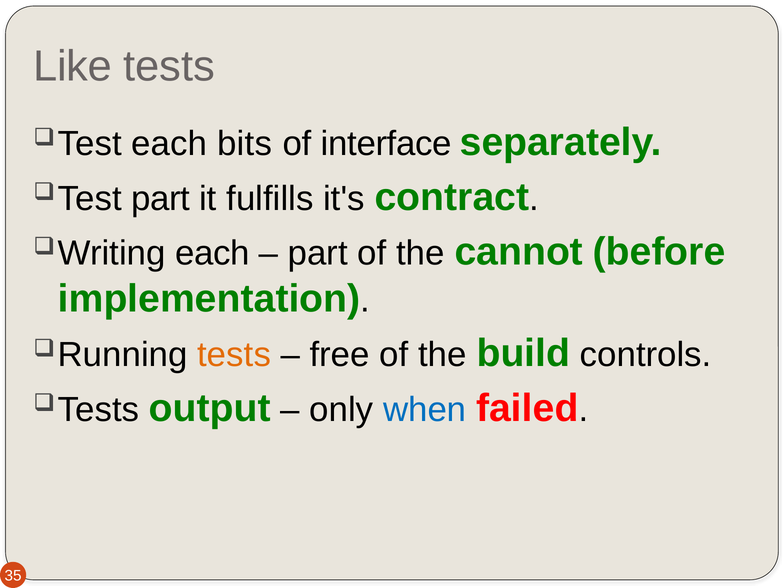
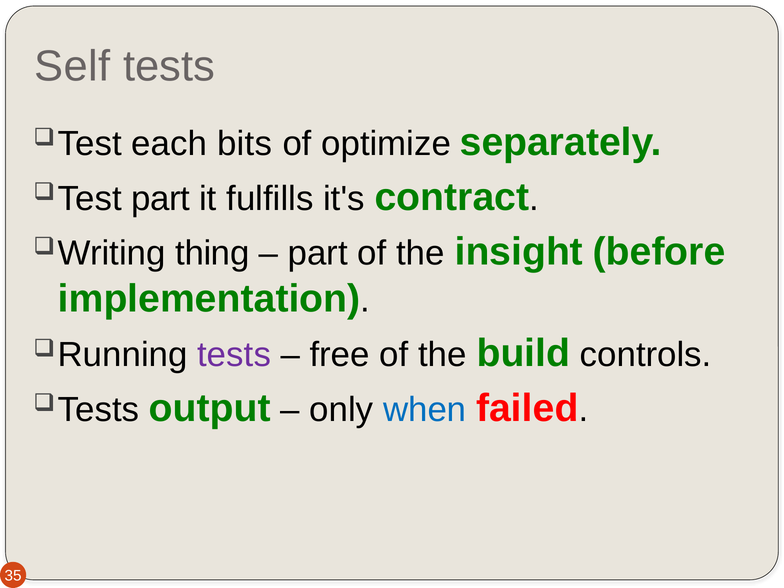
Like: Like -> Self (72, 66)
interface: interface -> optimize (386, 144)
each: each -> thing (212, 253)
cannot: cannot -> insight (519, 252)
tests colour: orange -> purple (234, 355)
